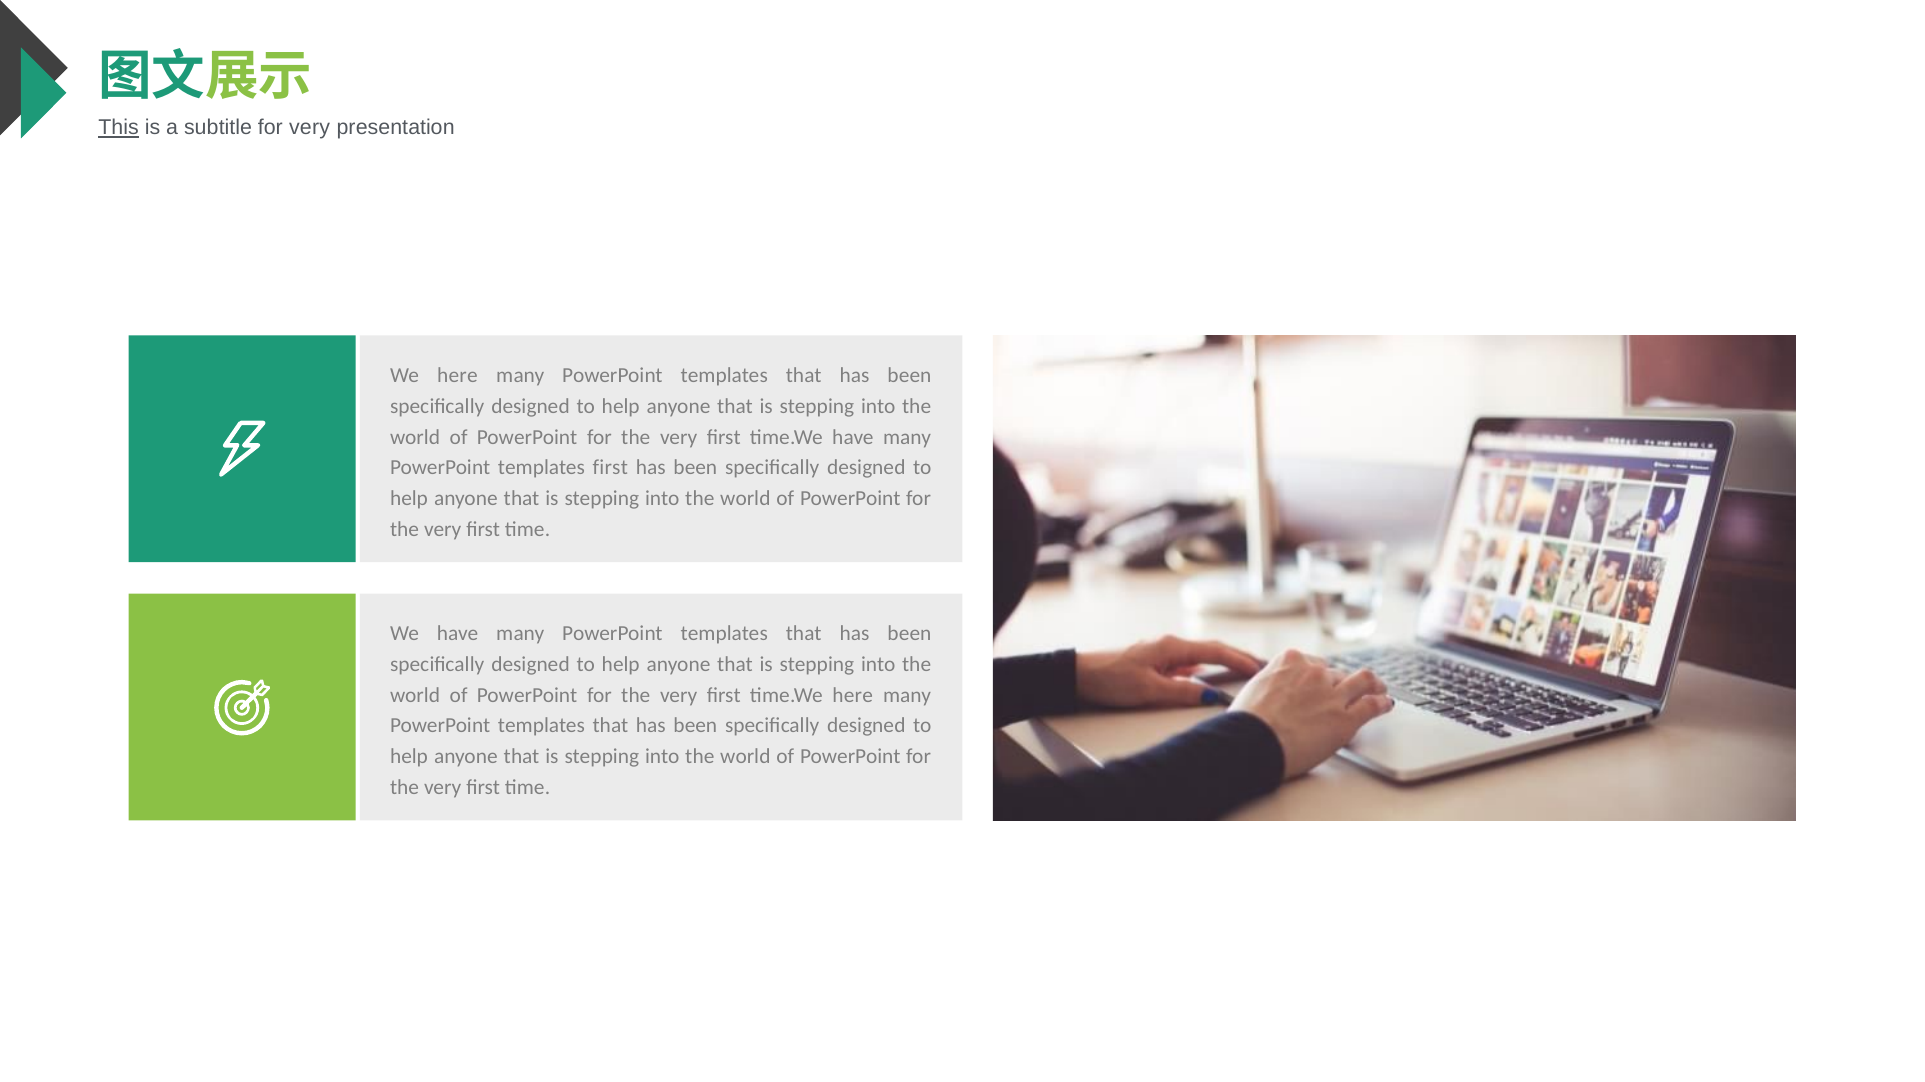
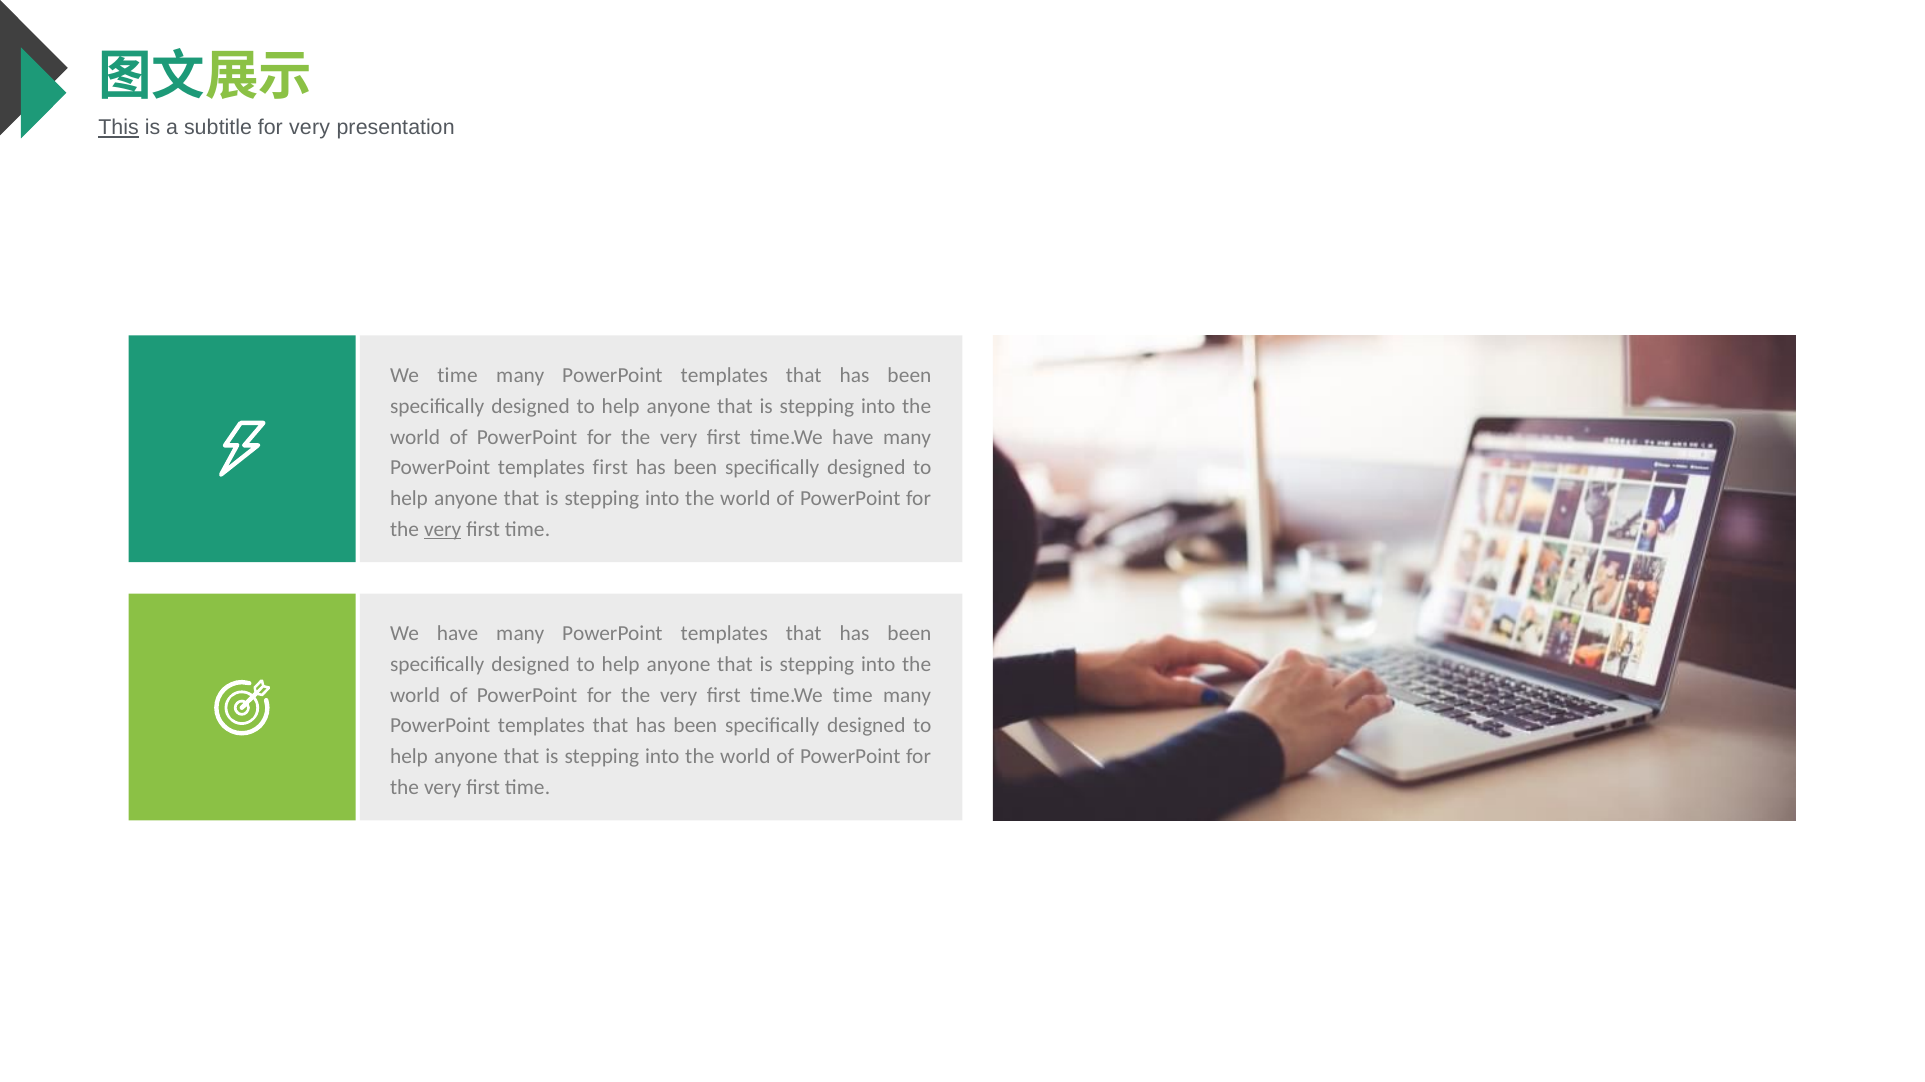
We here: here -> time (457, 376)
very underline: none -> present (443, 529)
time.We here: here -> time (853, 696)
